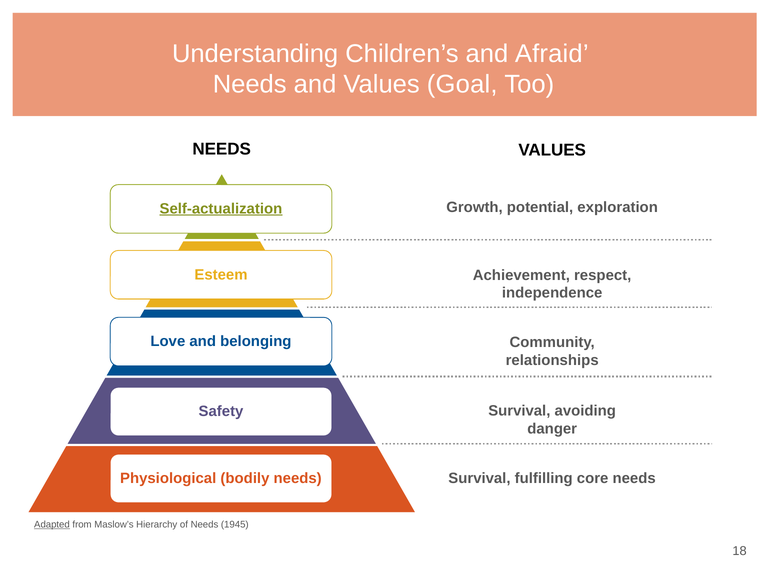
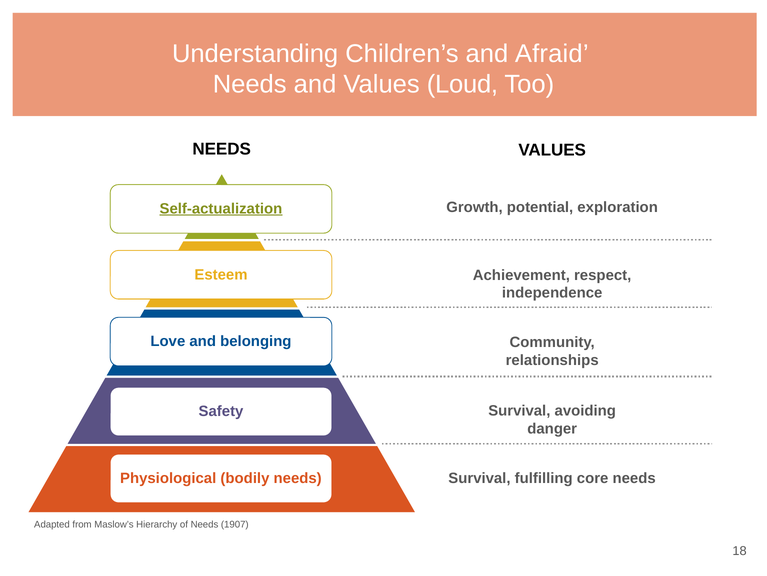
Goal: Goal -> Loud (462, 84)
Adapted underline: present -> none (52, 524)
1945: 1945 -> 1907 (235, 524)
